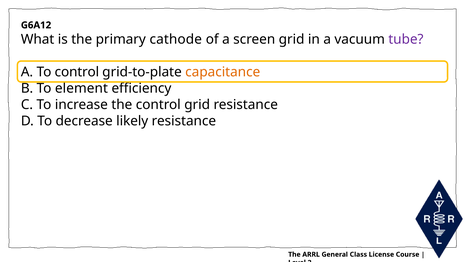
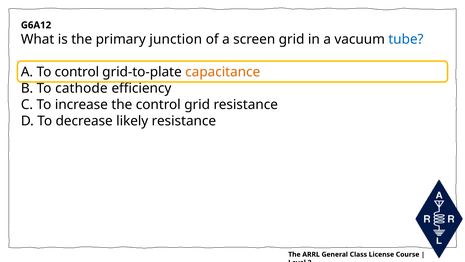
cathode: cathode -> junction (176, 39)
tube colour: purple -> blue (406, 39)
element: element -> cathode (81, 88)
